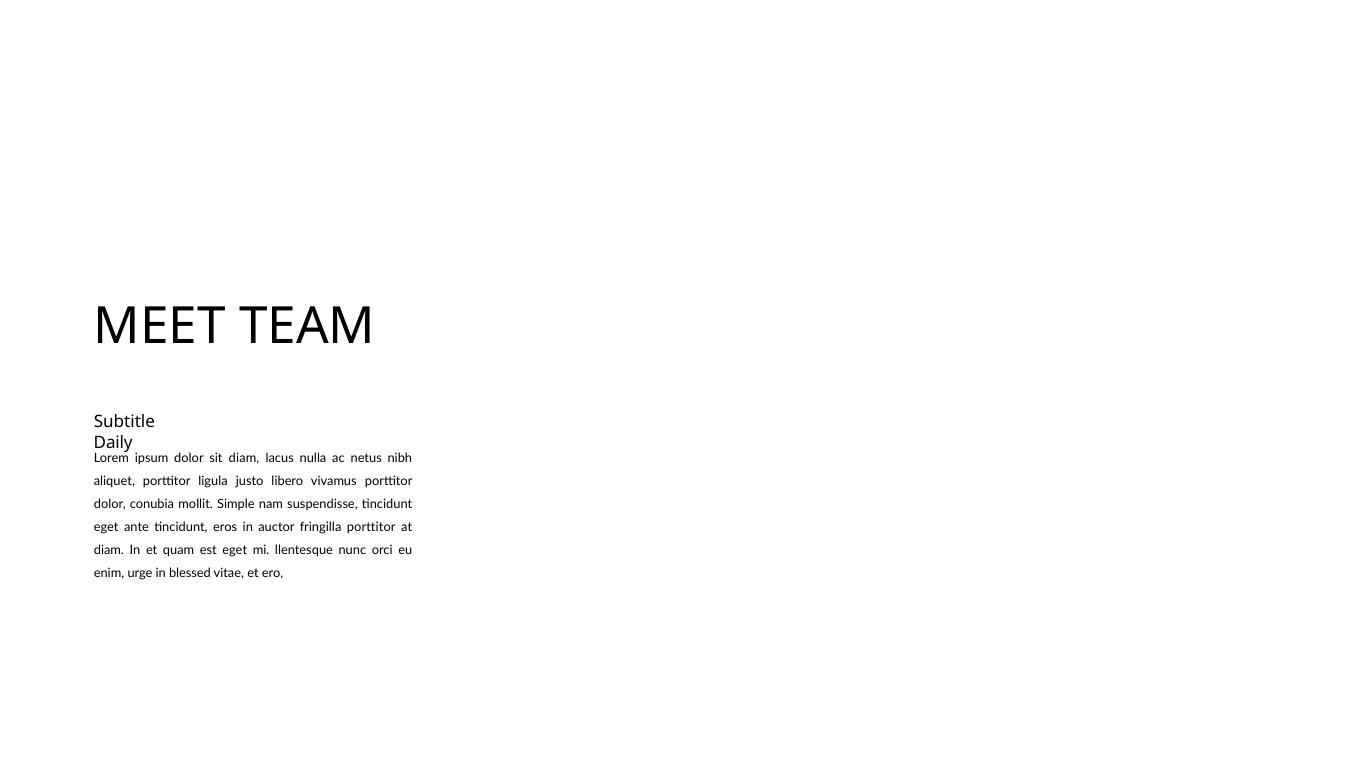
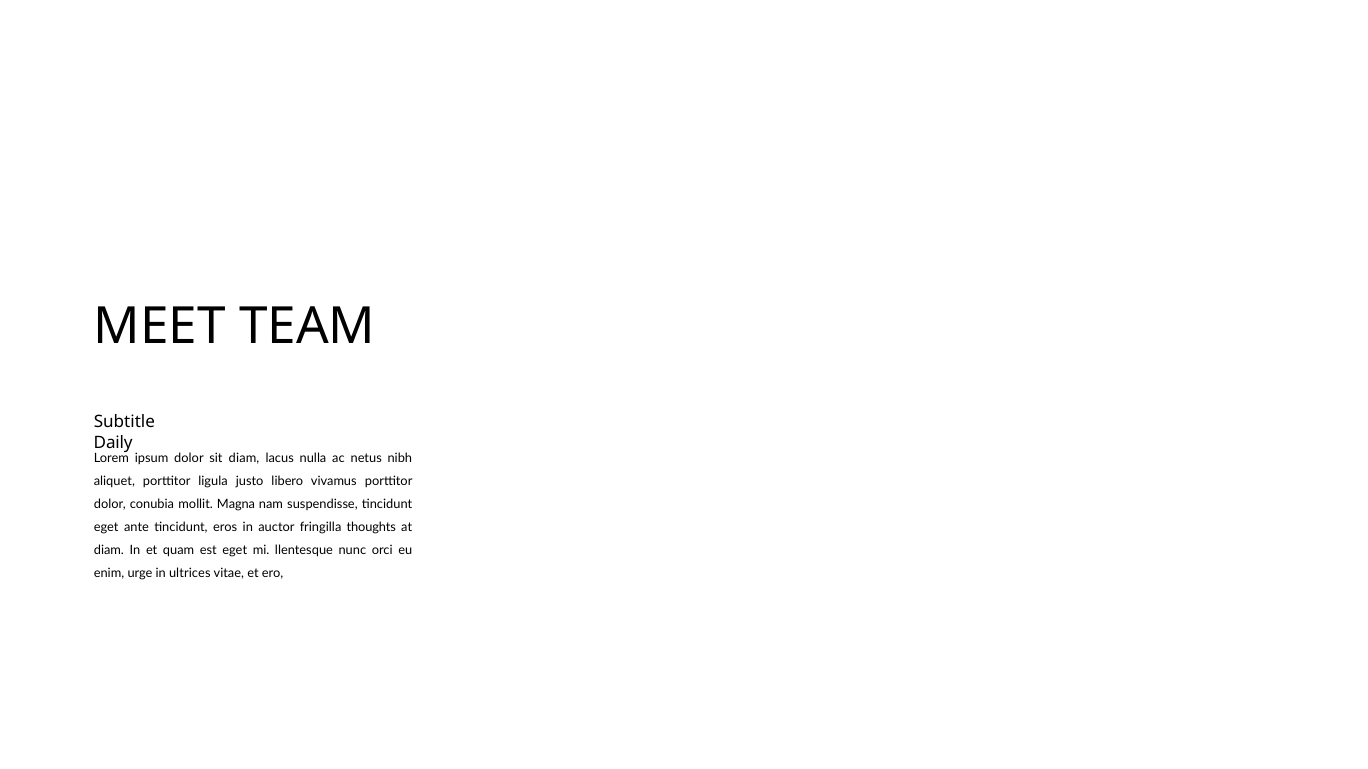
Simple: Simple -> Magna (236, 504)
fringilla porttitor: porttitor -> thoughts (371, 528)
blessed: blessed -> ultrices (190, 574)
